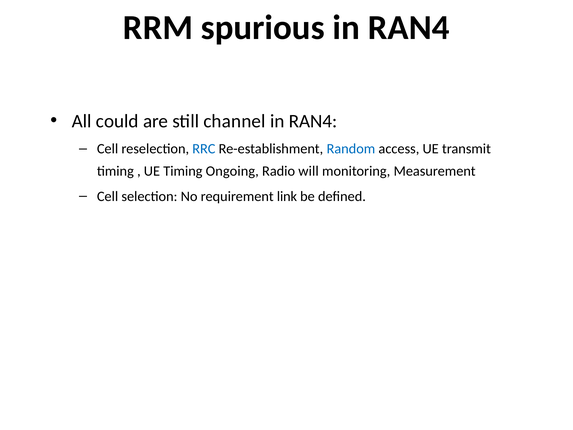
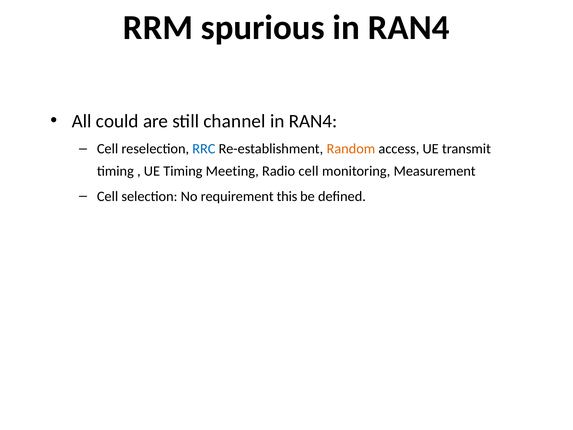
Random colour: blue -> orange (351, 149)
Ongoing: Ongoing -> Meeting (232, 171)
Radio will: will -> cell (309, 171)
link: link -> this (287, 196)
